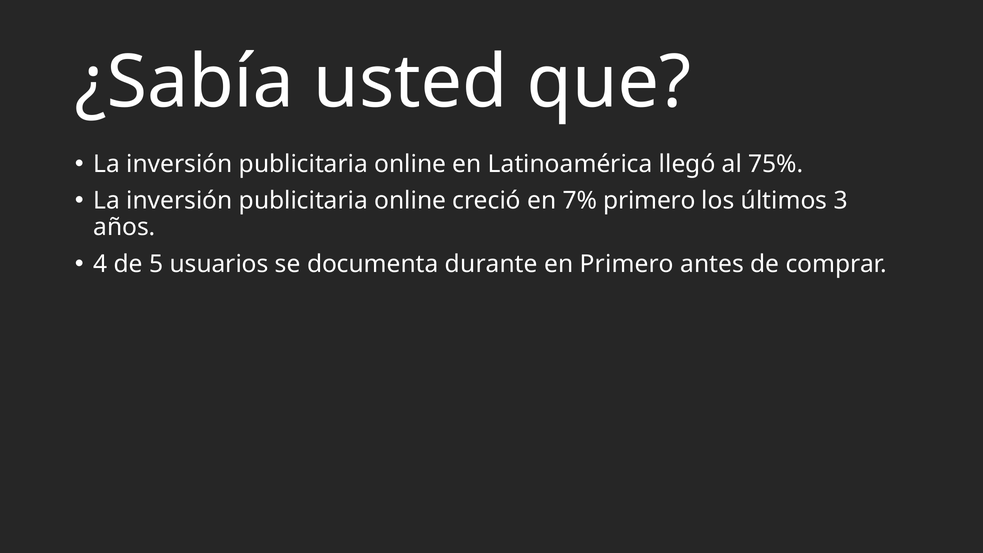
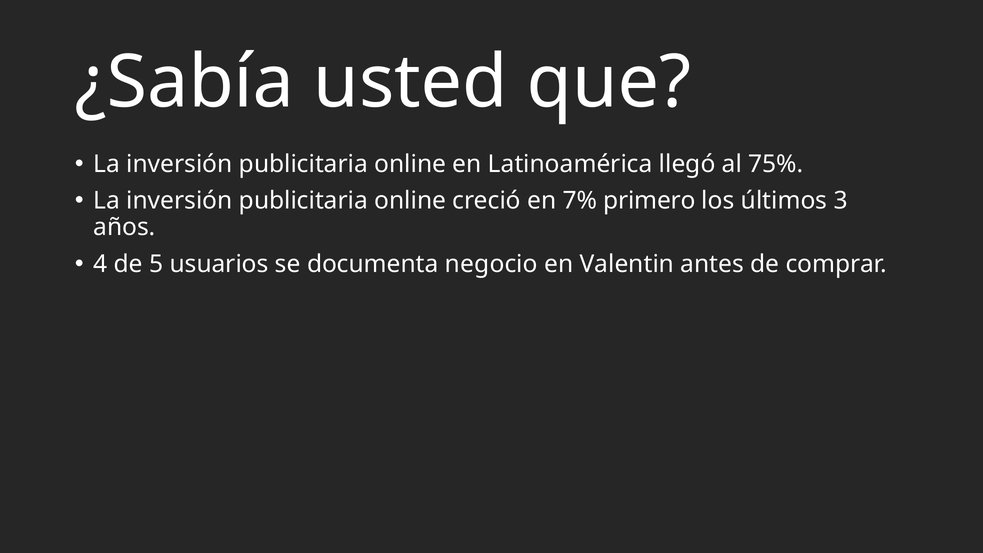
durante: durante -> negocio (491, 264)
en Primero: Primero -> Valentin (627, 264)
